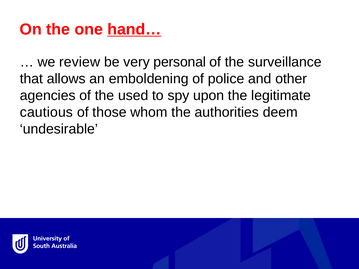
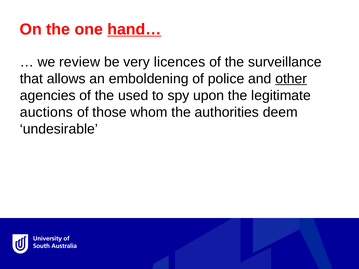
personal: personal -> licences (180, 62)
other underline: none -> present (291, 79)
cautious: cautious -> auctions (46, 112)
